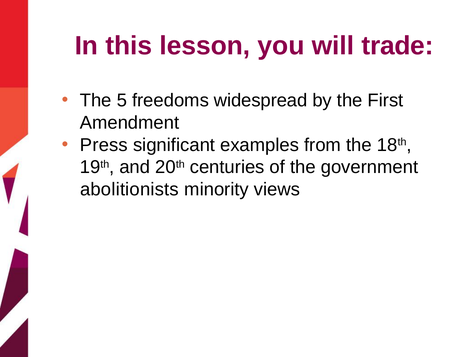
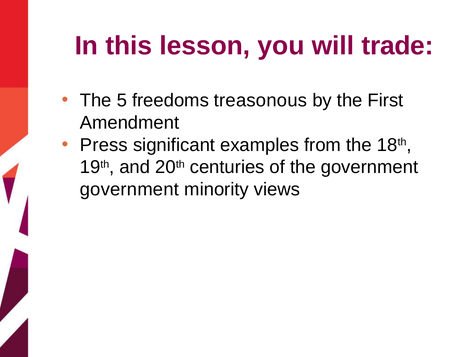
widespread: widespread -> treasonous (261, 100)
abolitionists: abolitionists -> government (129, 189)
